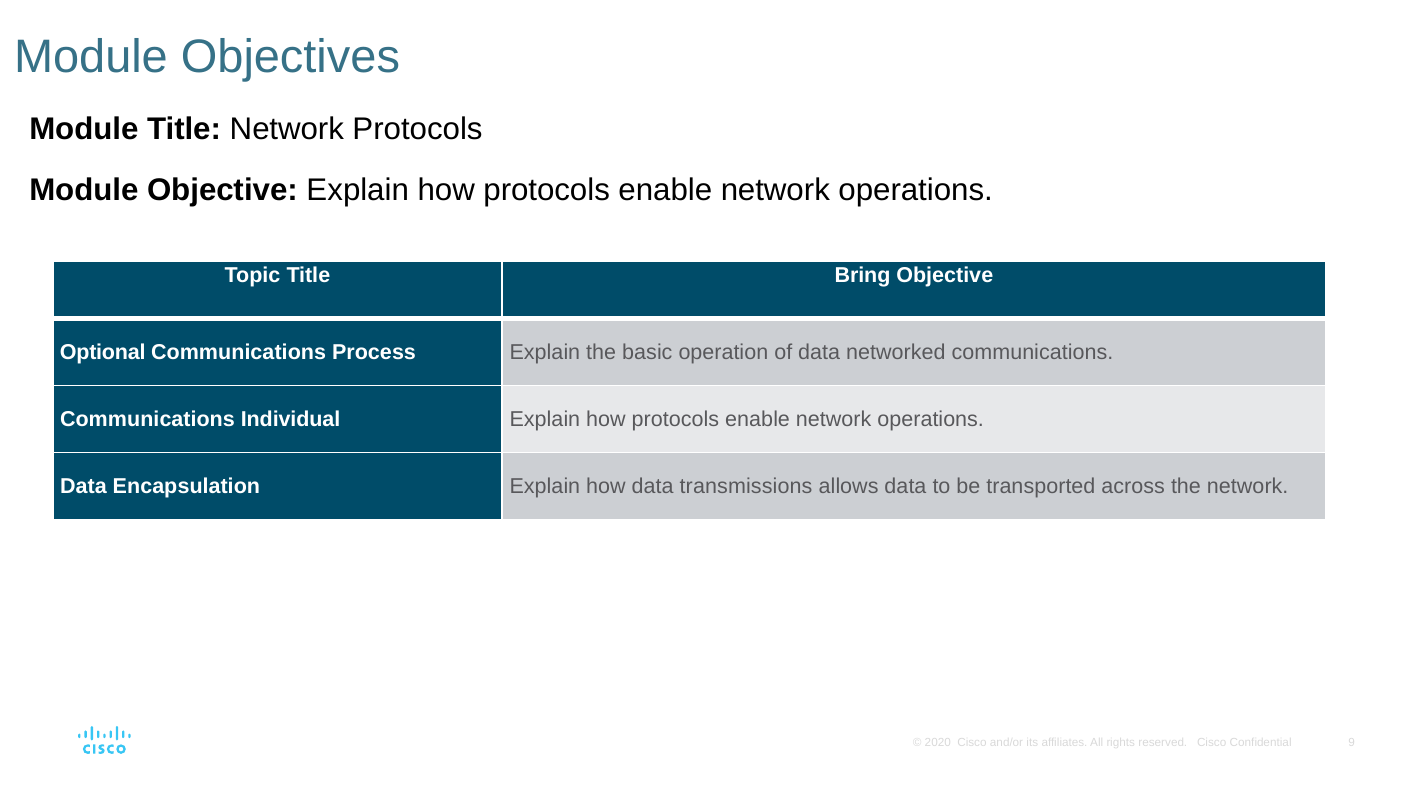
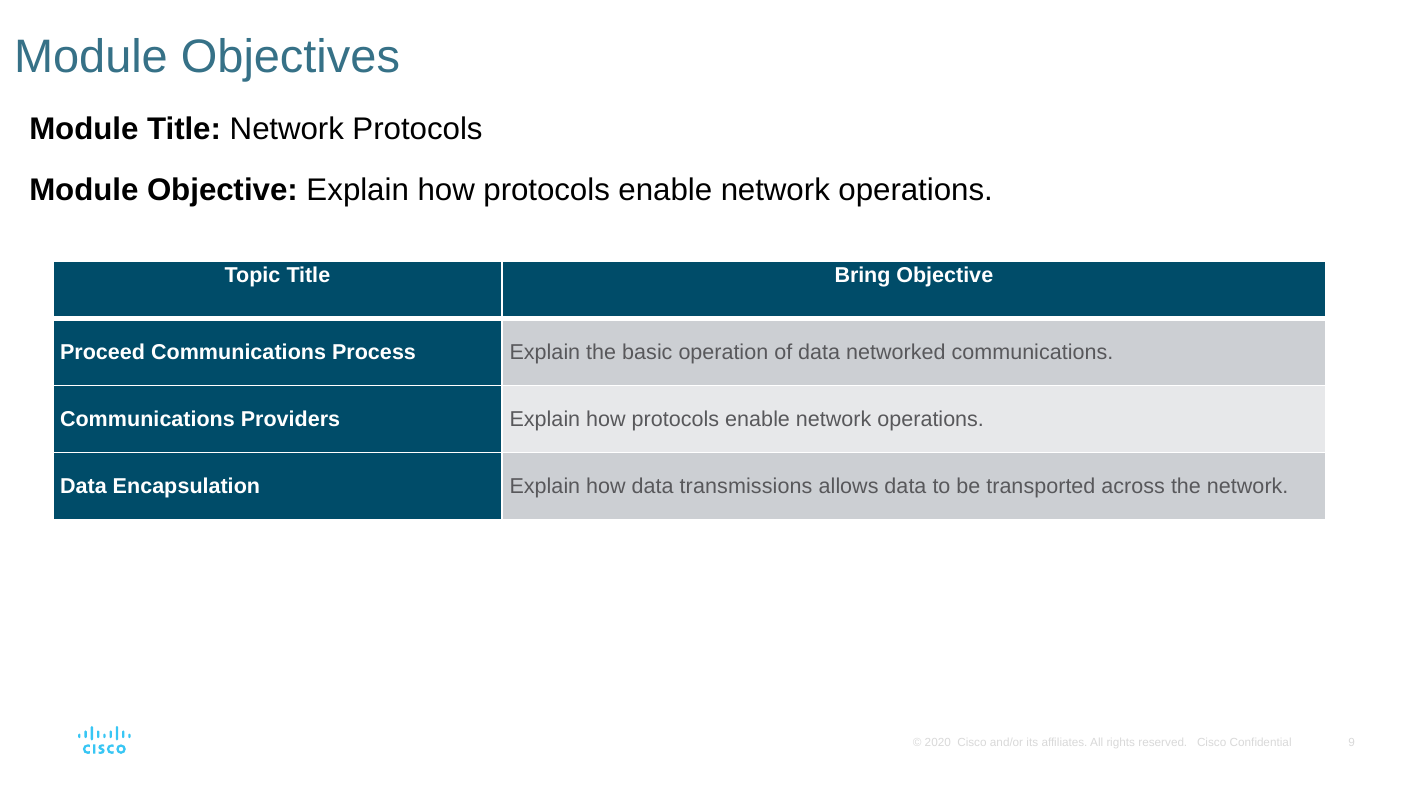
Optional: Optional -> Proceed (103, 352)
Individual: Individual -> Providers (290, 419)
